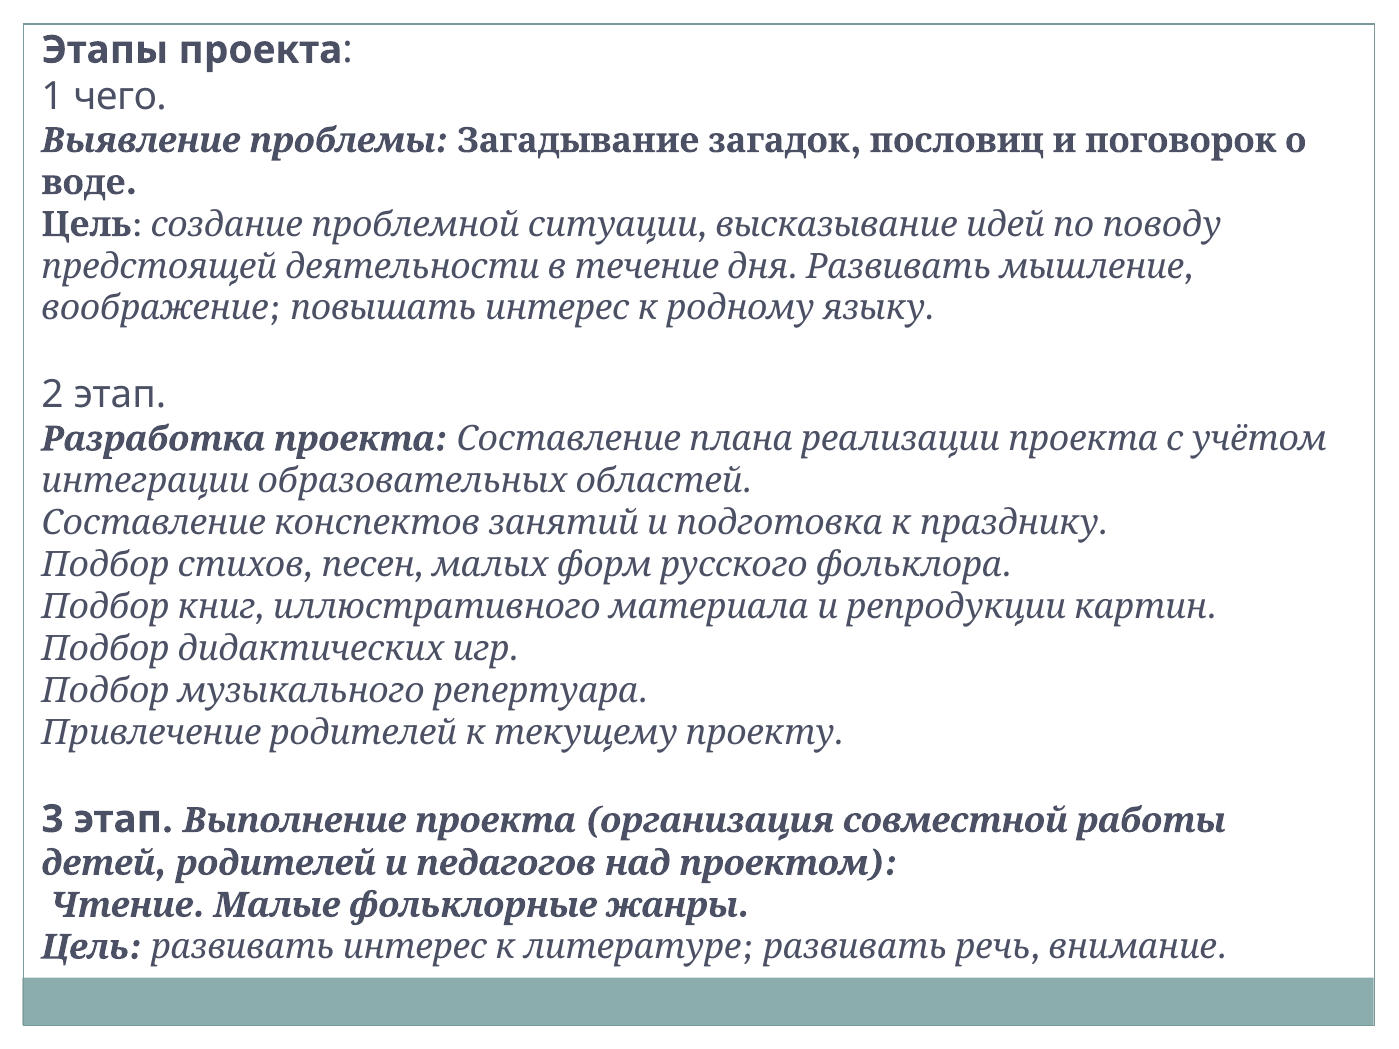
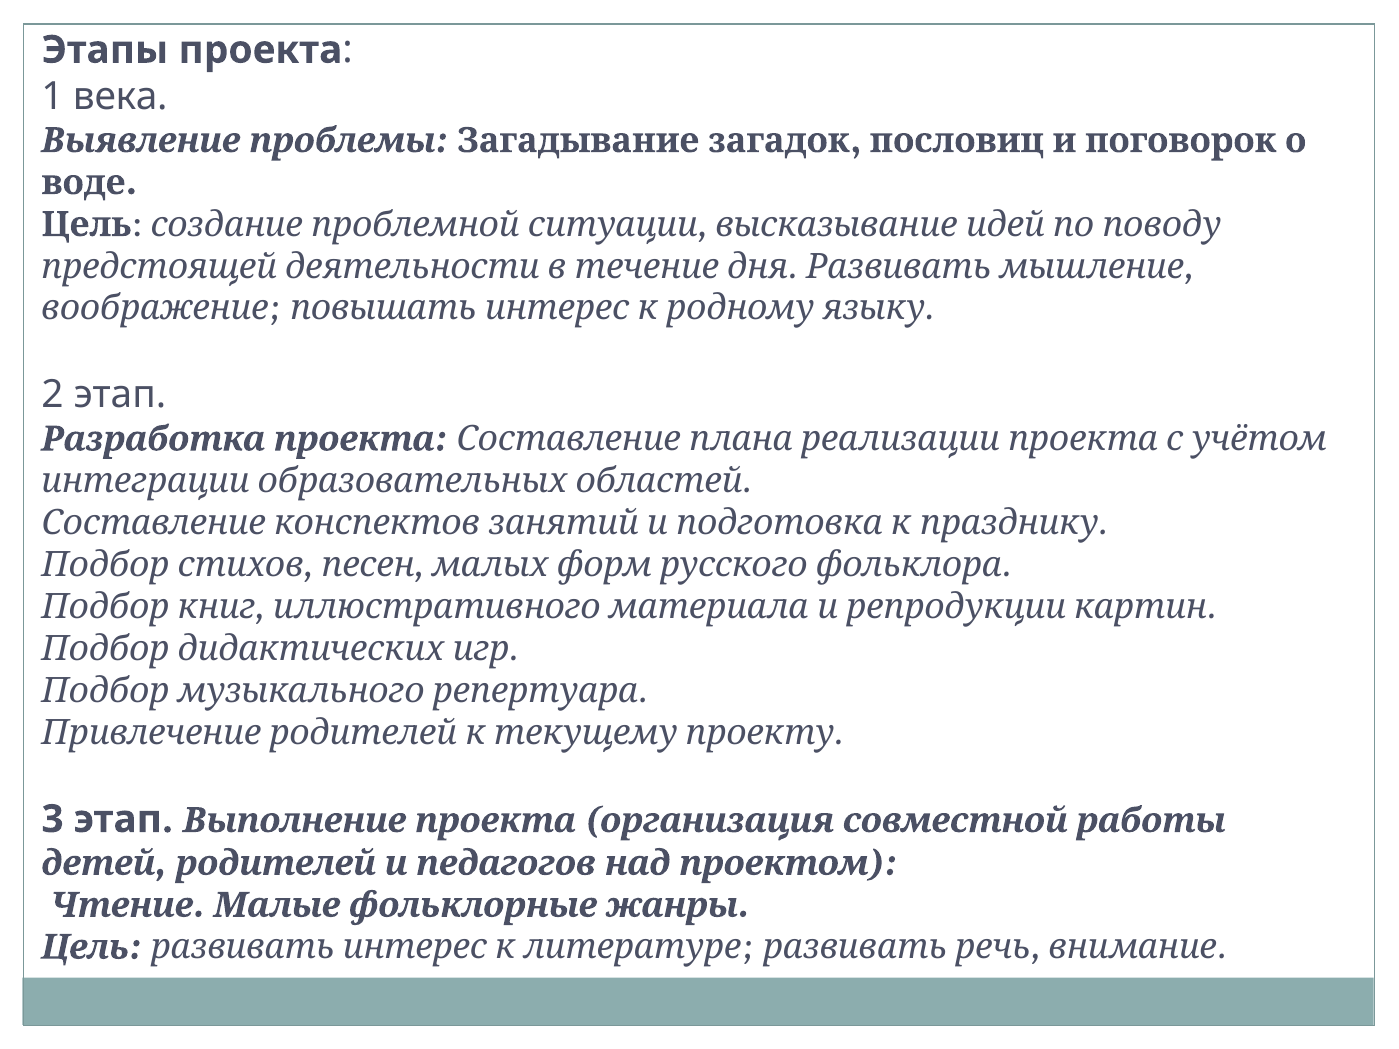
чего: чего -> века (120, 97)
